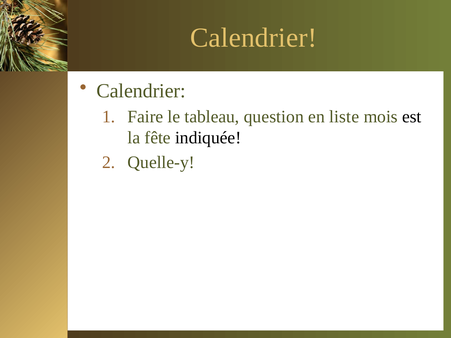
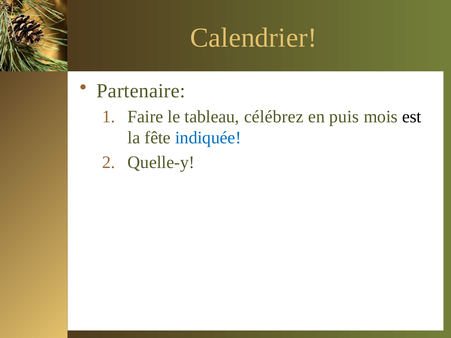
Calendrier: Calendrier -> Partenaire (141, 91)
question: question -> célébrez (274, 117)
liste: liste -> puis (344, 117)
indiquée colour: black -> blue (208, 138)
